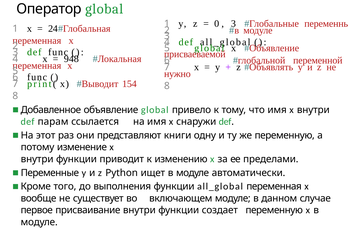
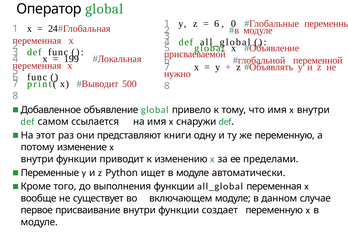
0: 0 -> 6 (217, 24)
3: 3 -> 0 (233, 24)
948: 948 -> 199 (71, 59)
154: 154 -> 500 (129, 84)
парам: парам -> самом (53, 122)
